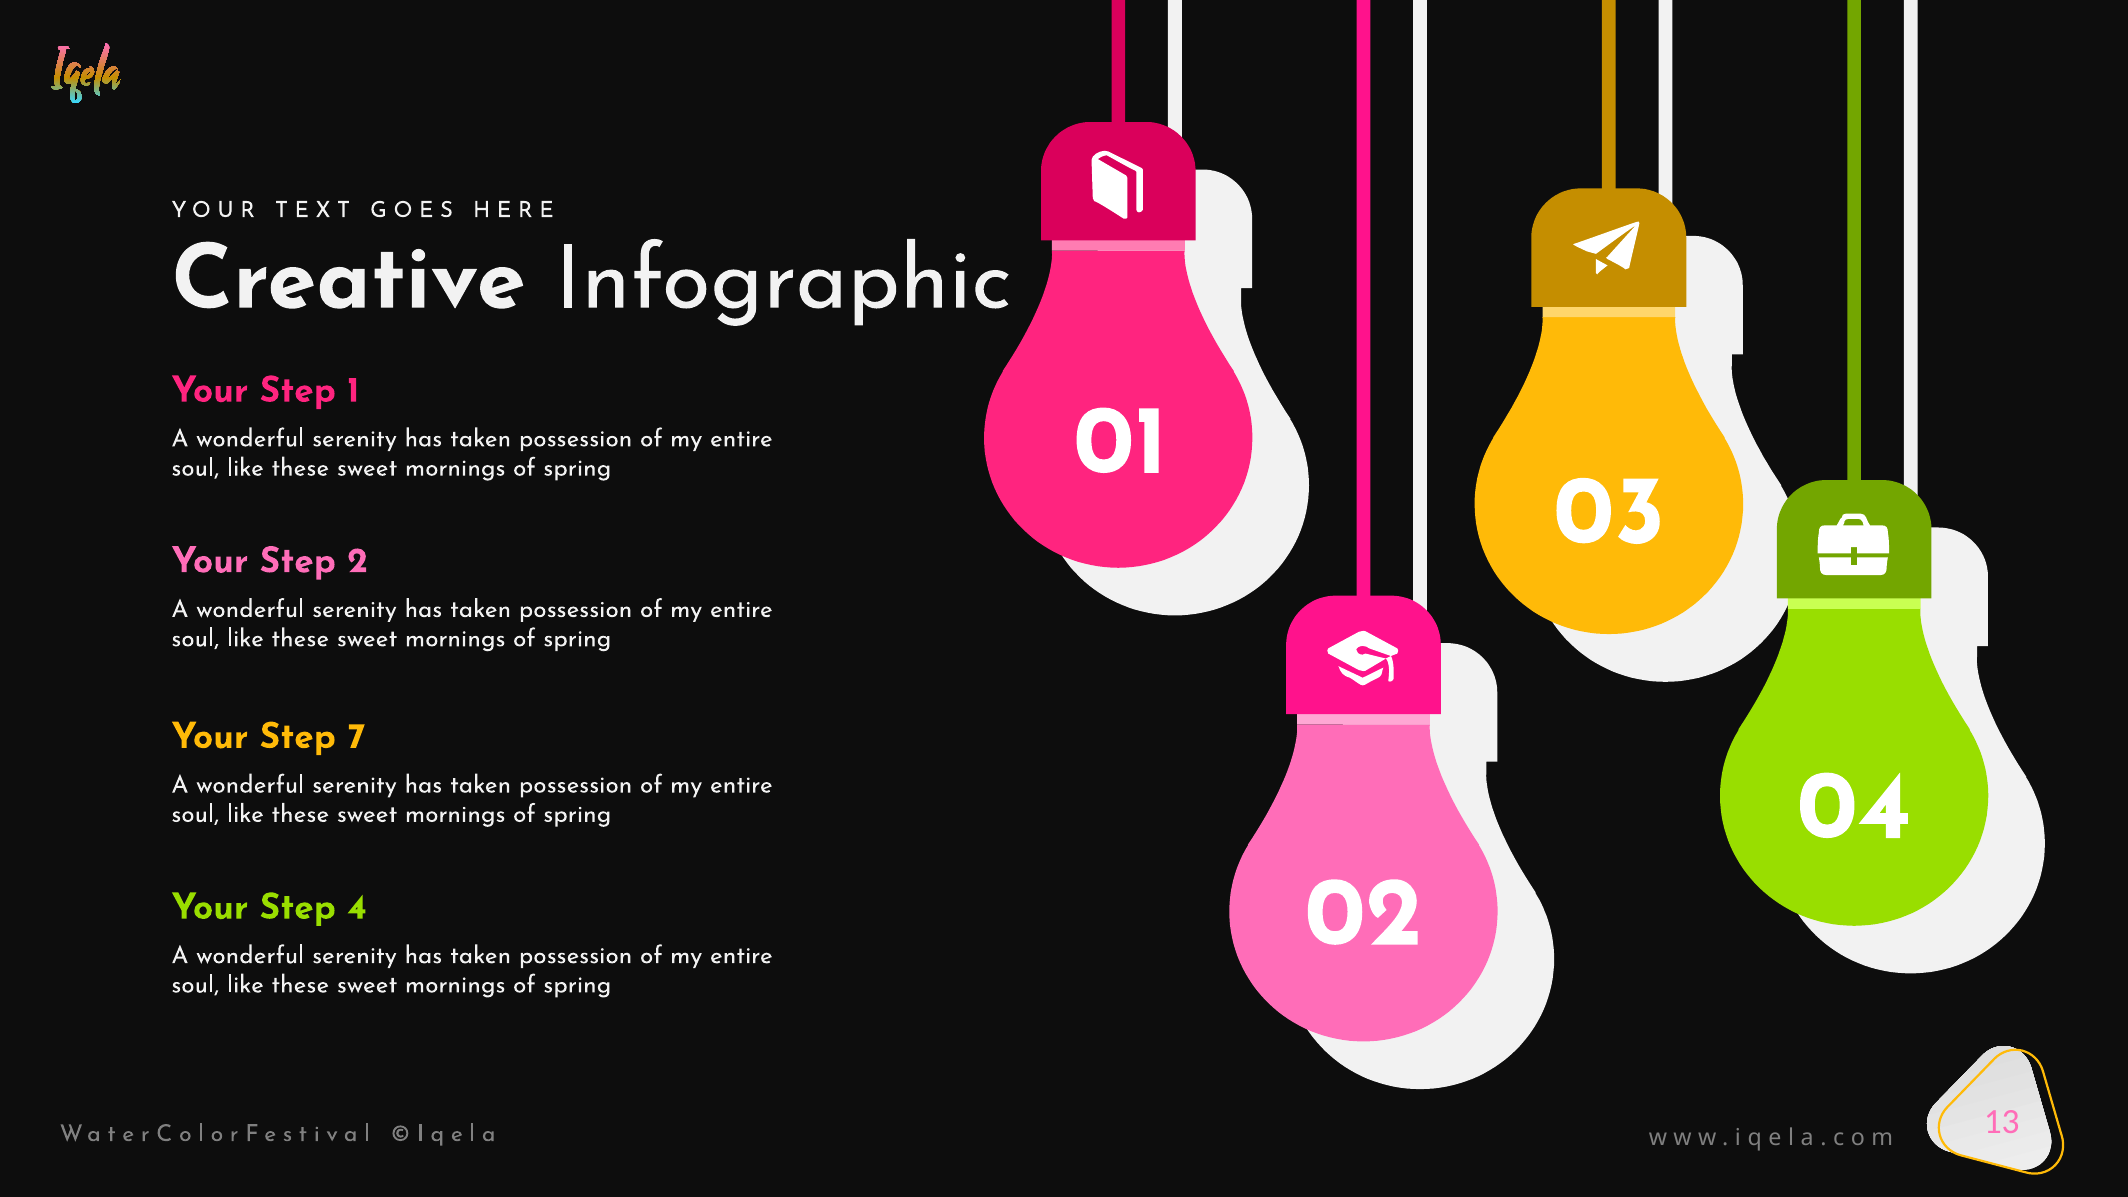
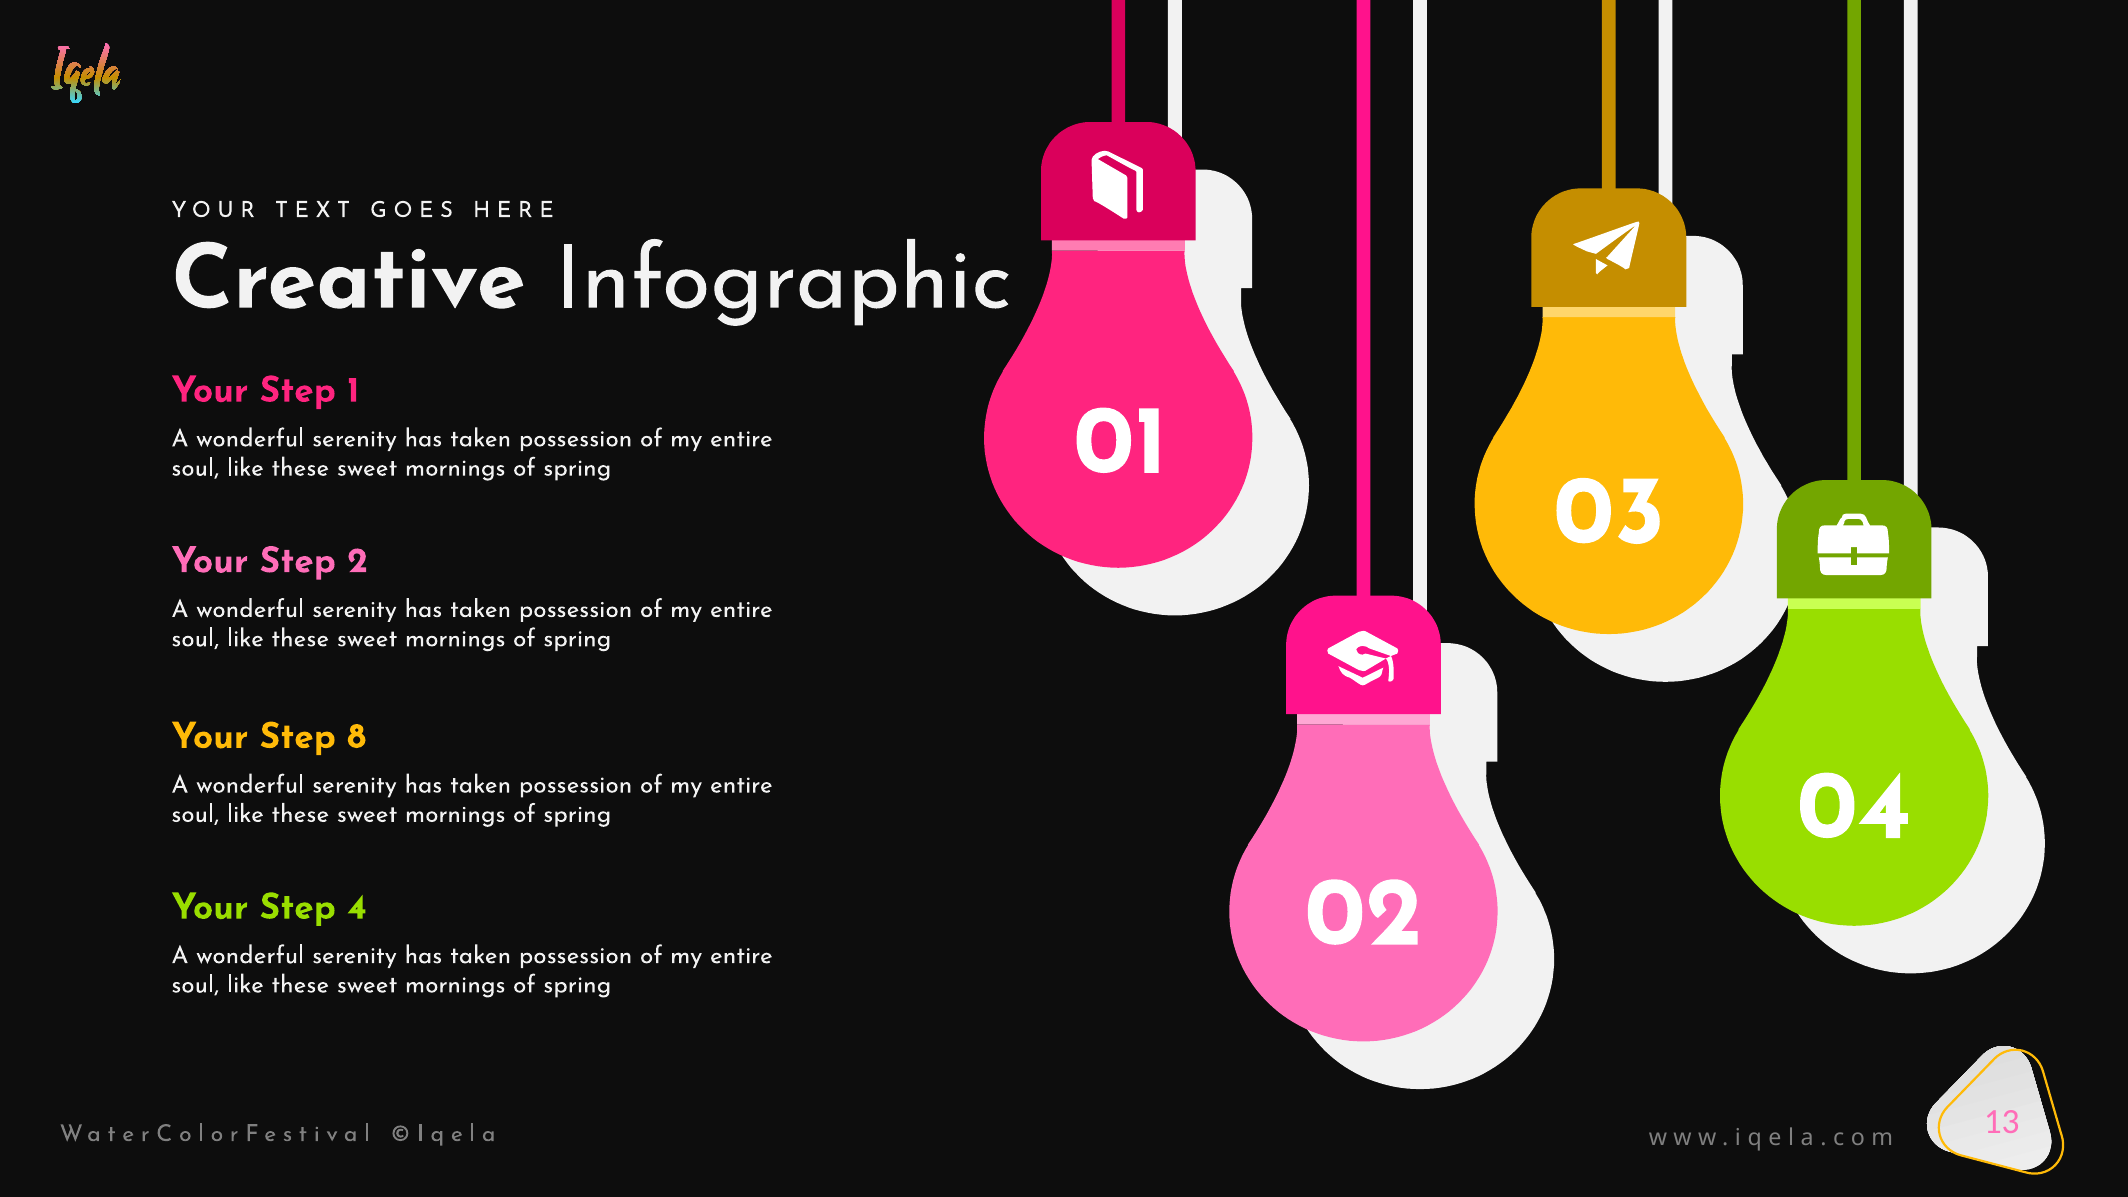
7: 7 -> 8 (357, 736)
